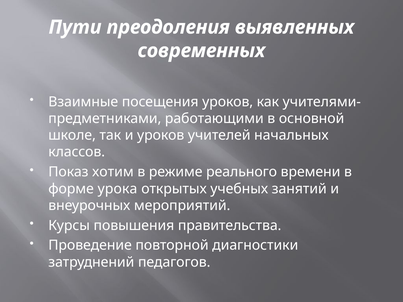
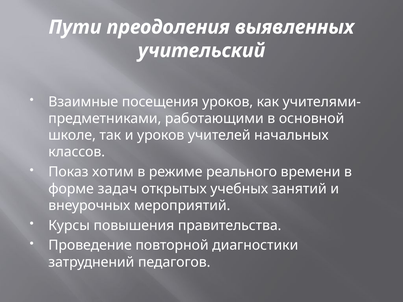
современных: современных -> учительский (201, 51)
урока: урока -> задач (117, 189)
